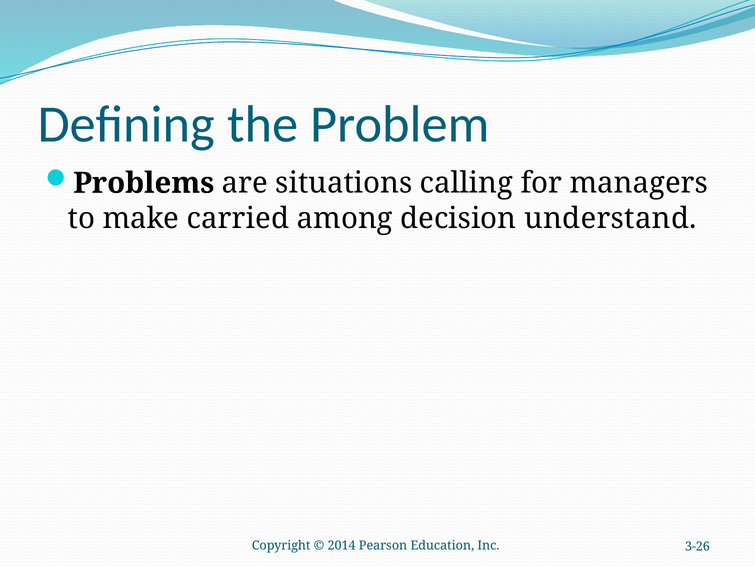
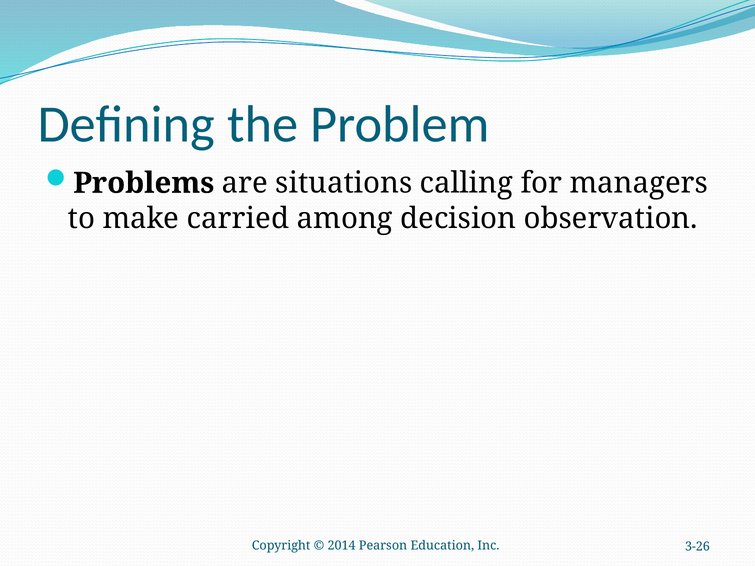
understand: understand -> observation (611, 218)
